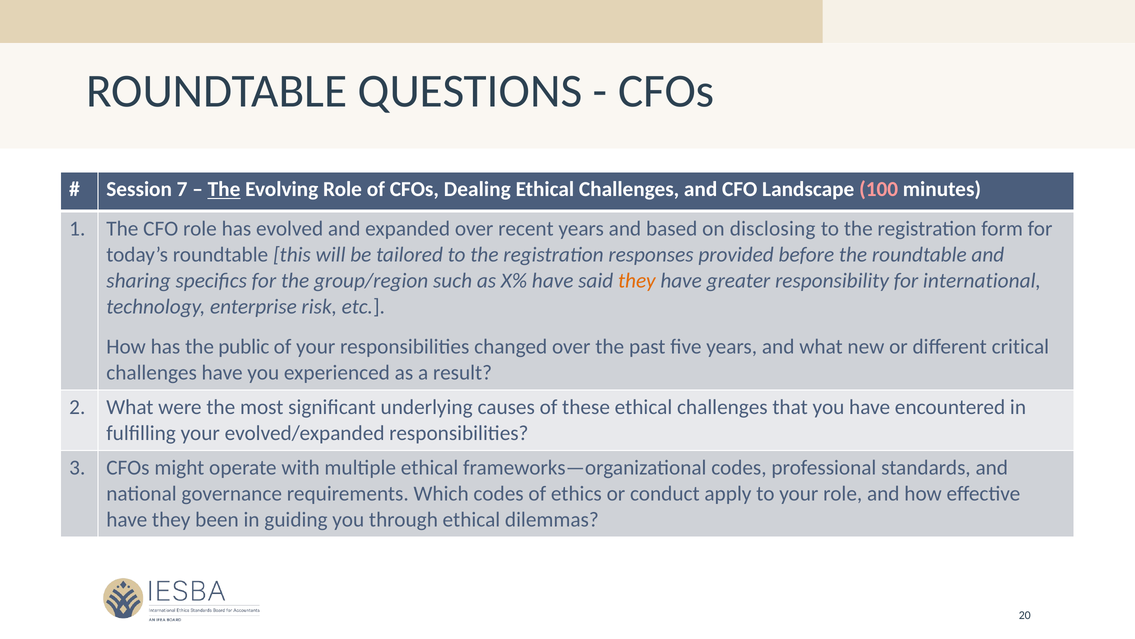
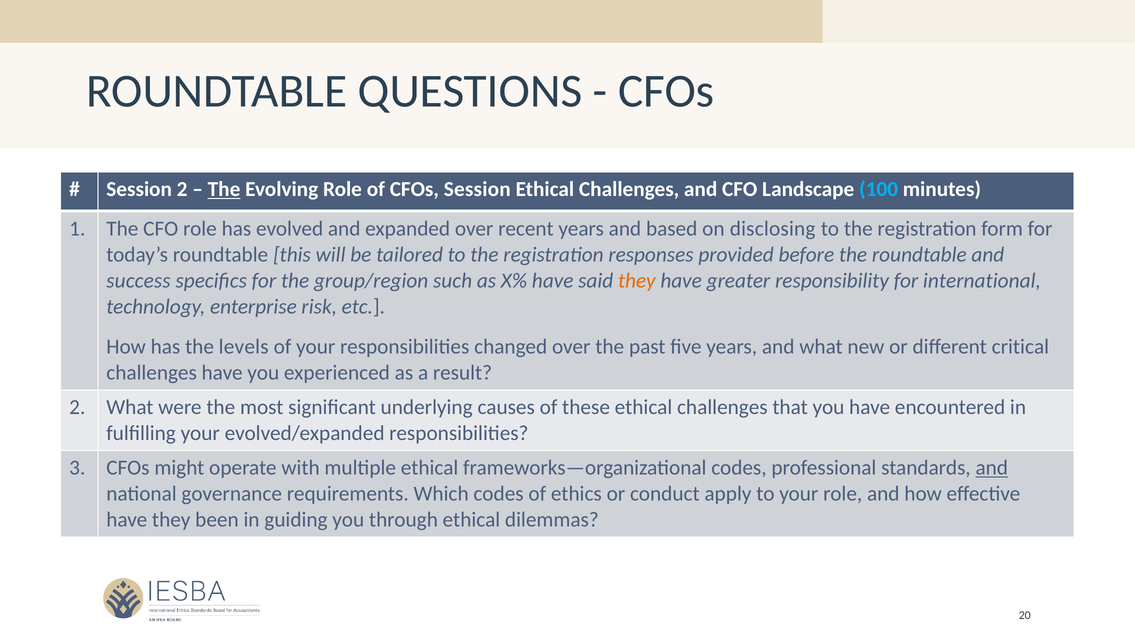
Session 7: 7 -> 2 (182, 189)
CFOs Dealing: Dealing -> Session (477, 189)
100 colour: pink -> light blue (879, 189)
sharing: sharing -> success (138, 280)
public: public -> levels (244, 346)
and underline: none -> present (992, 467)
